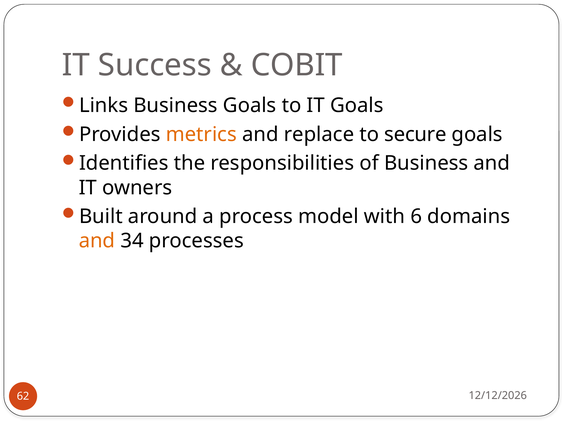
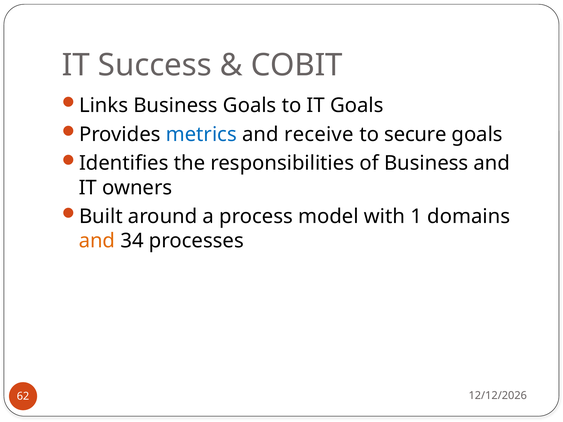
metrics colour: orange -> blue (201, 134)
replace: replace -> receive (319, 134)
6: 6 -> 1 (416, 217)
